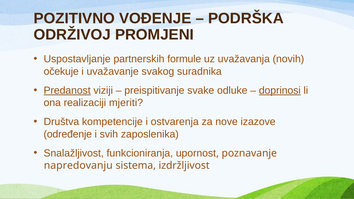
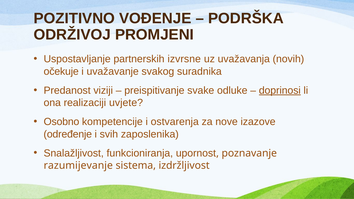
formule: formule -> izvrsne (184, 59)
Predanost underline: present -> none (67, 90)
mjeriti: mjeriti -> uvjete (126, 103)
Društva: Društva -> Osobno (61, 122)
napredovanju: napredovanju -> razumijevanje (78, 166)
